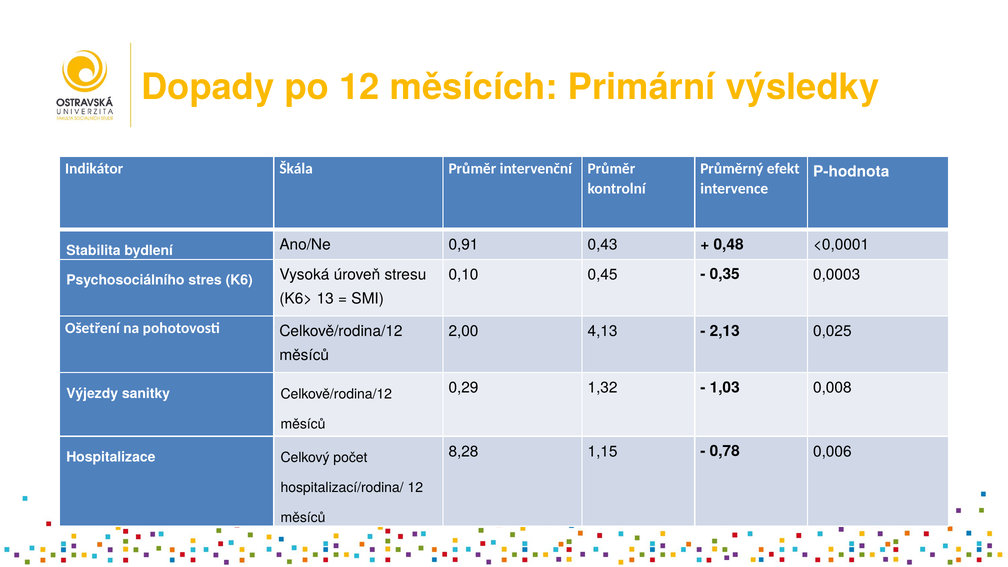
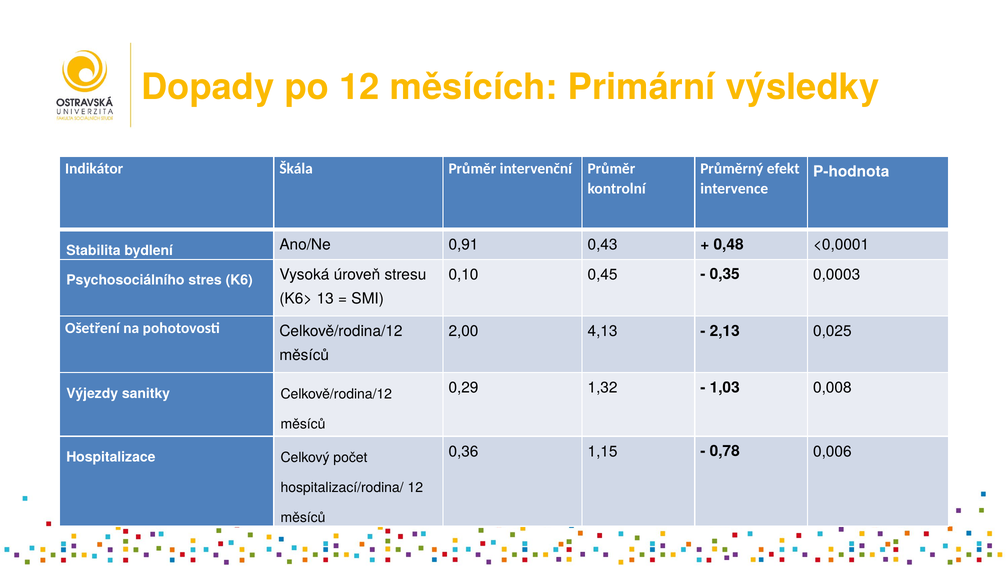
8,28: 8,28 -> 0,36 (463, 452)
